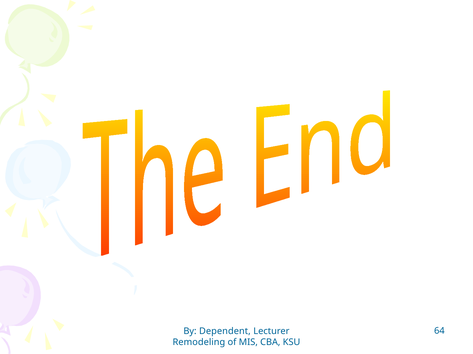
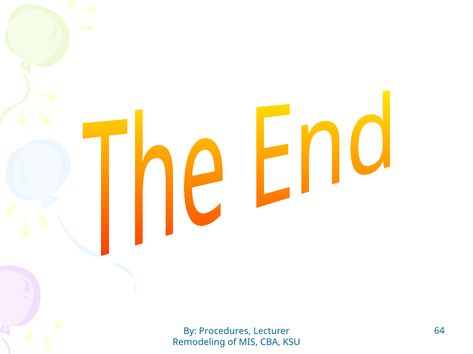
Dependent: Dependent -> Procedures (225, 332)
